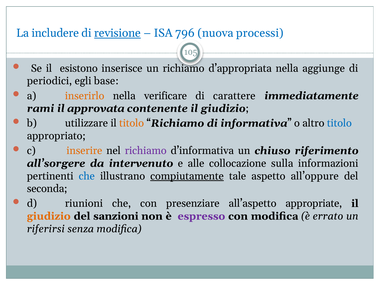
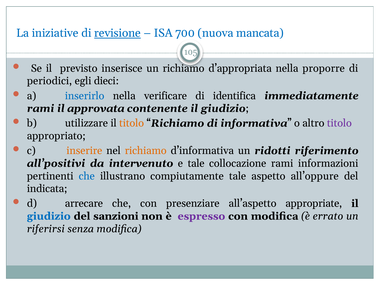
includere: includere -> iniziative (55, 33)
796: 796 -> 700 (185, 33)
processi: processi -> mancata (260, 33)
esistono: esistono -> previsto (79, 68)
aggiunge: aggiunge -> proporre (324, 68)
base: base -> dieci (106, 81)
inserirlo colour: orange -> blue (85, 96)
carattere: carattere -> identifica (234, 96)
titolo colour: blue -> purple (339, 123)
richiamo colour: purple -> orange (146, 151)
chiuso: chiuso -> ridotti (272, 151)
all’sorgere: all’sorgere -> all’positivi (56, 163)
e alle: alle -> tale (196, 163)
collocazione sulla: sulla -> rami (282, 163)
compiutamente underline: present -> none (187, 176)
seconda: seconda -> indicata (47, 189)
riunioni: riunioni -> arrecare (84, 203)
giudizio colour: orange -> blue (49, 216)
